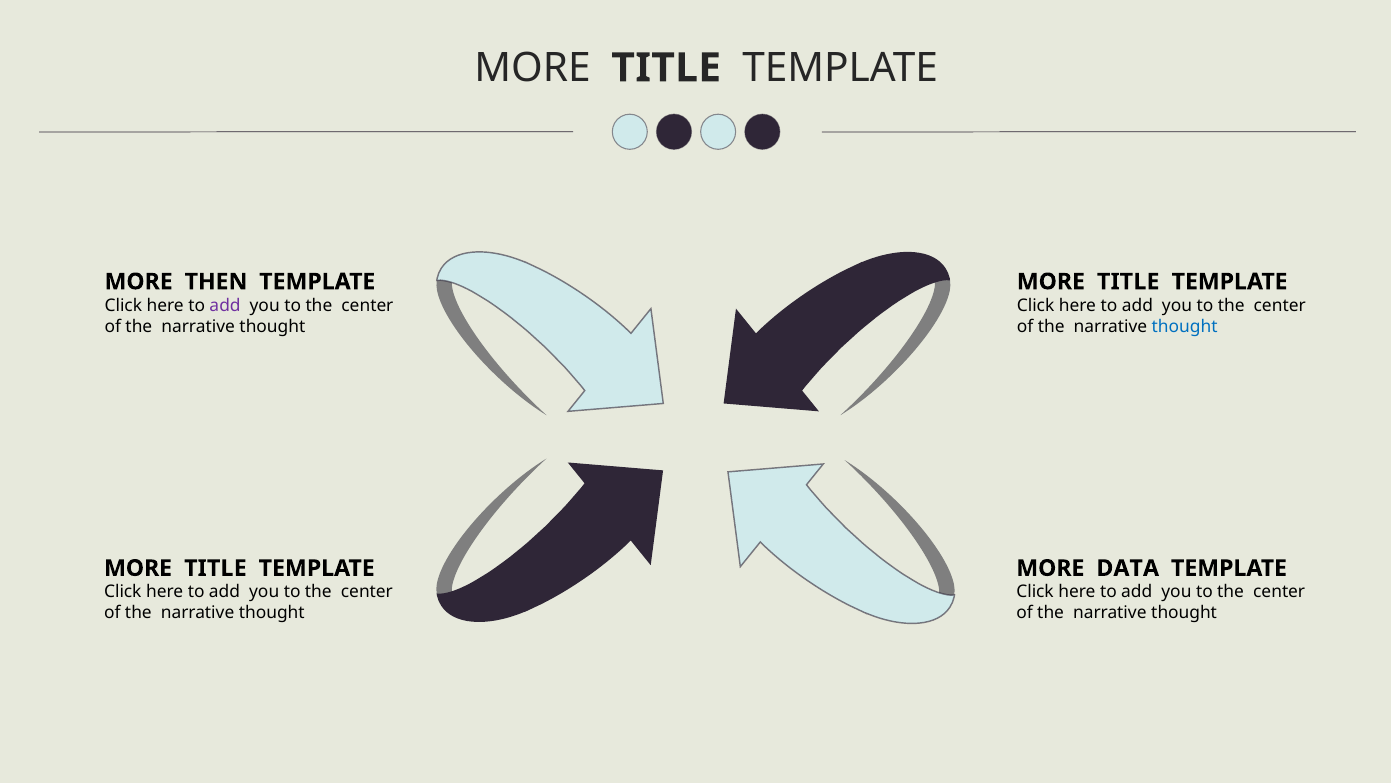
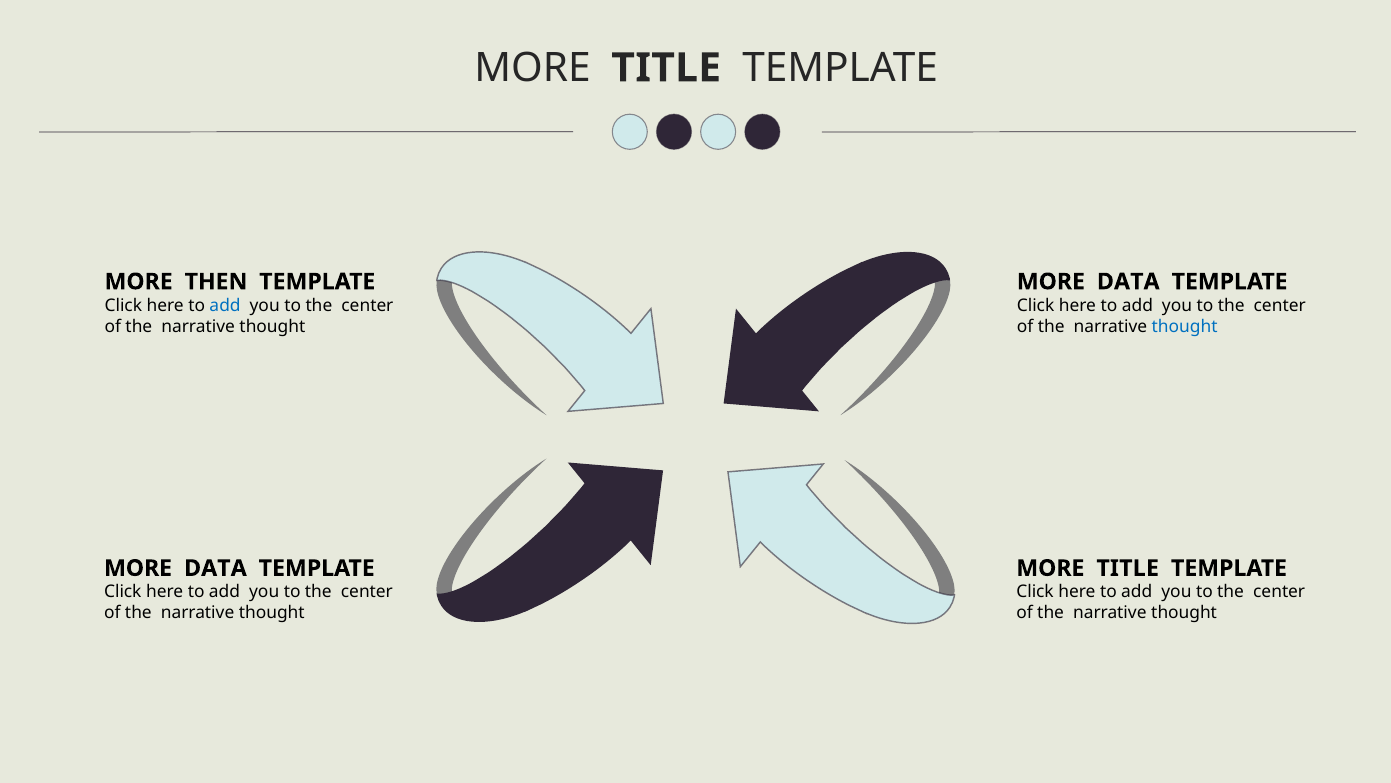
TITLE: TITLE -> DATA (1128, 281)
add colour: purple -> blue (225, 305)
TITLE: TITLE -> DATA (215, 568)
DATA: DATA -> TITLE (1128, 568)
